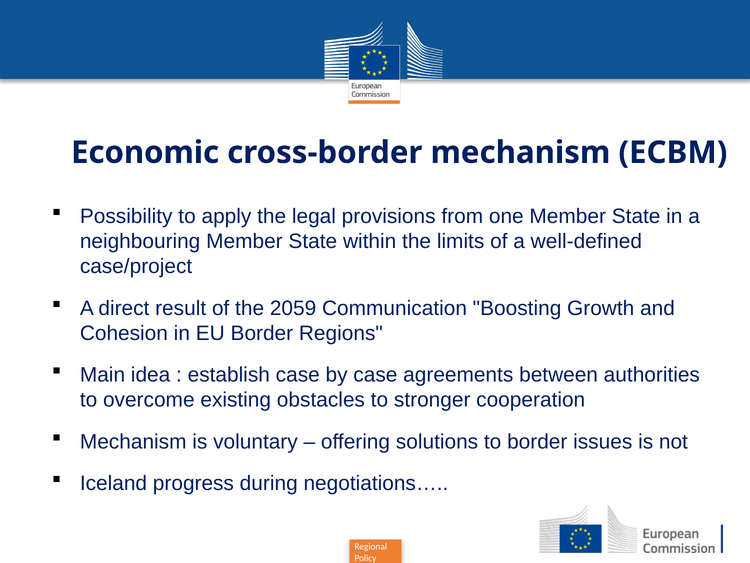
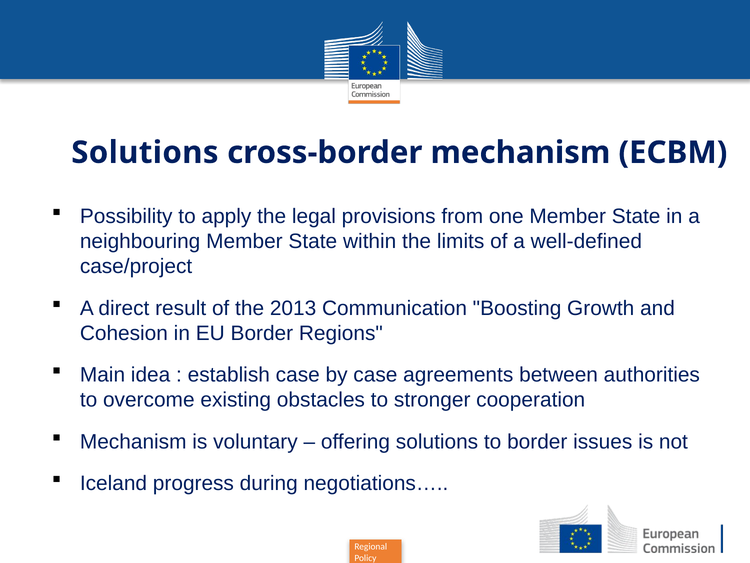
Economic: Economic -> Solutions (145, 152)
2059: 2059 -> 2013 (293, 308)
